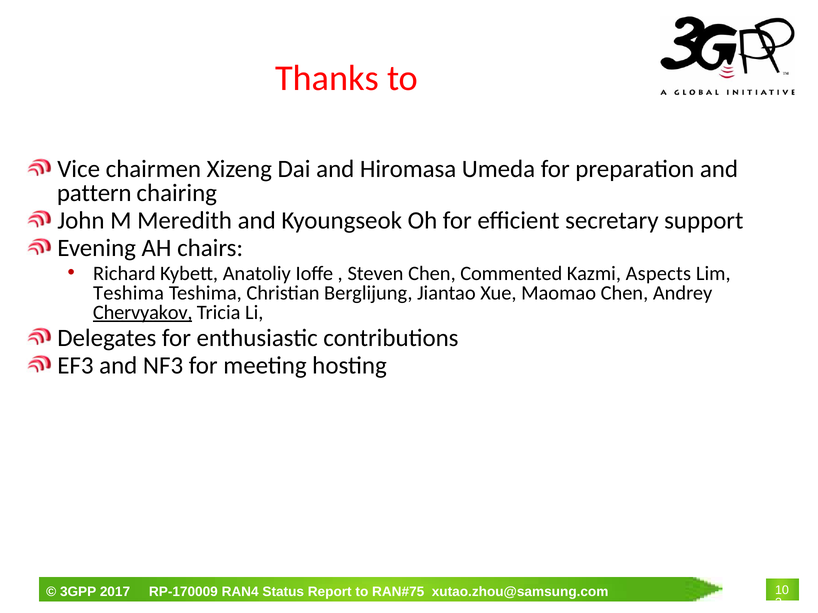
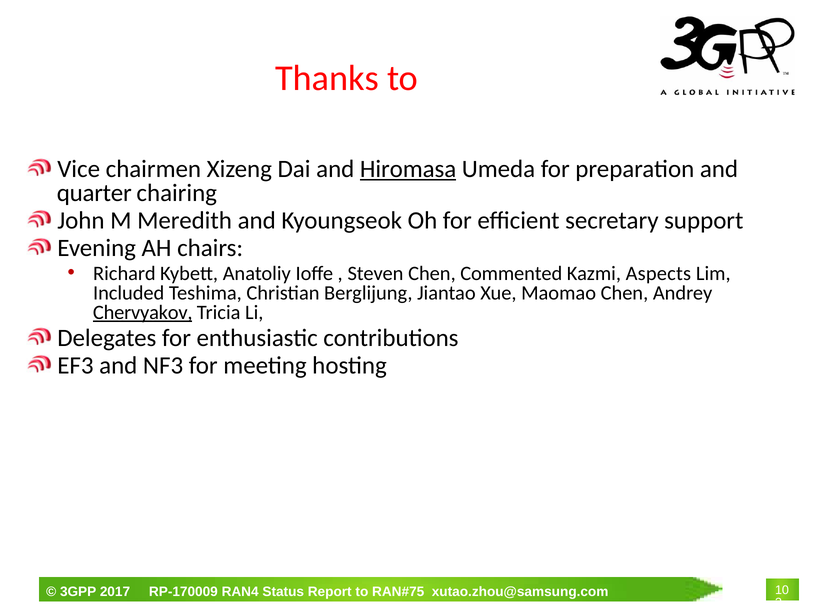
Hiromasa underline: none -> present (408, 169)
pattern: pattern -> quarter (94, 193)
Teshima: Teshima -> Included (129, 293)
